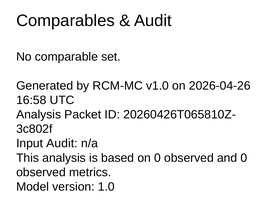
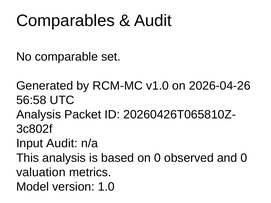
16:58: 16:58 -> 56:58 (31, 100)
observed: observed -> valuation (41, 172)
